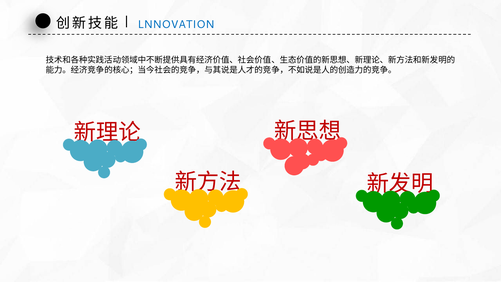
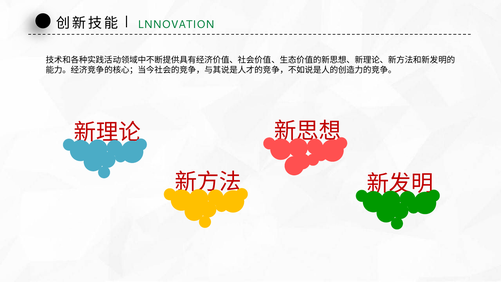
LNNOVATION colour: blue -> green (176, 25)
